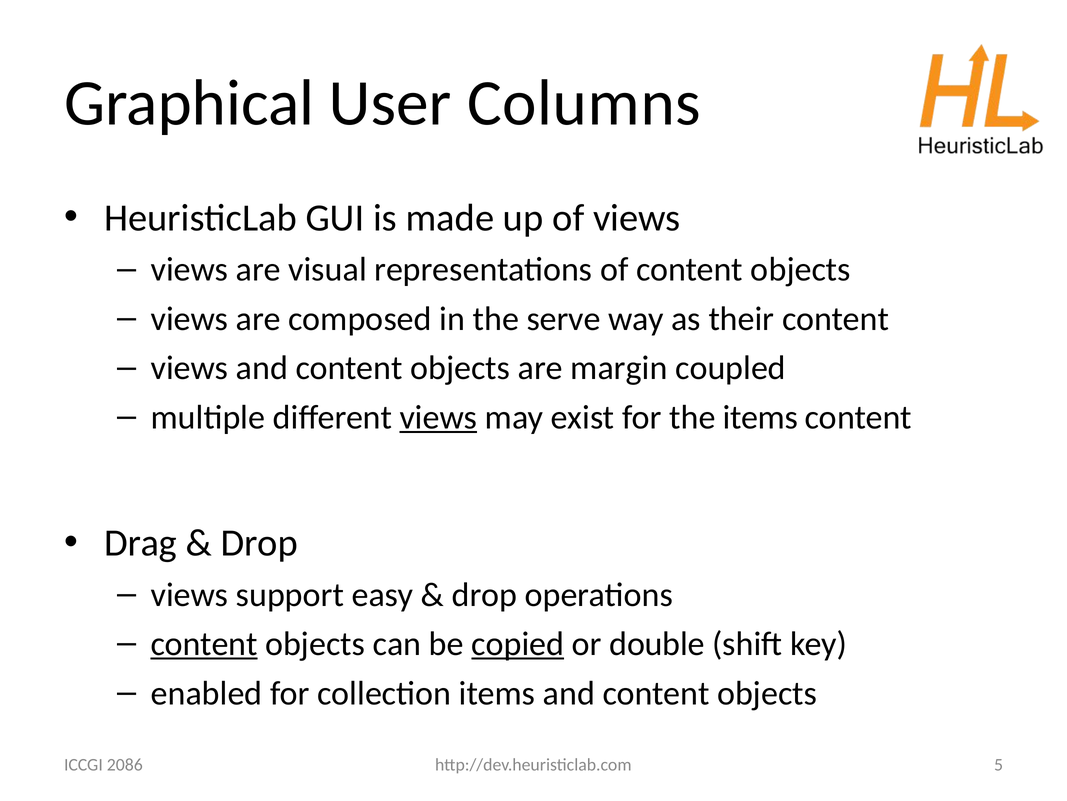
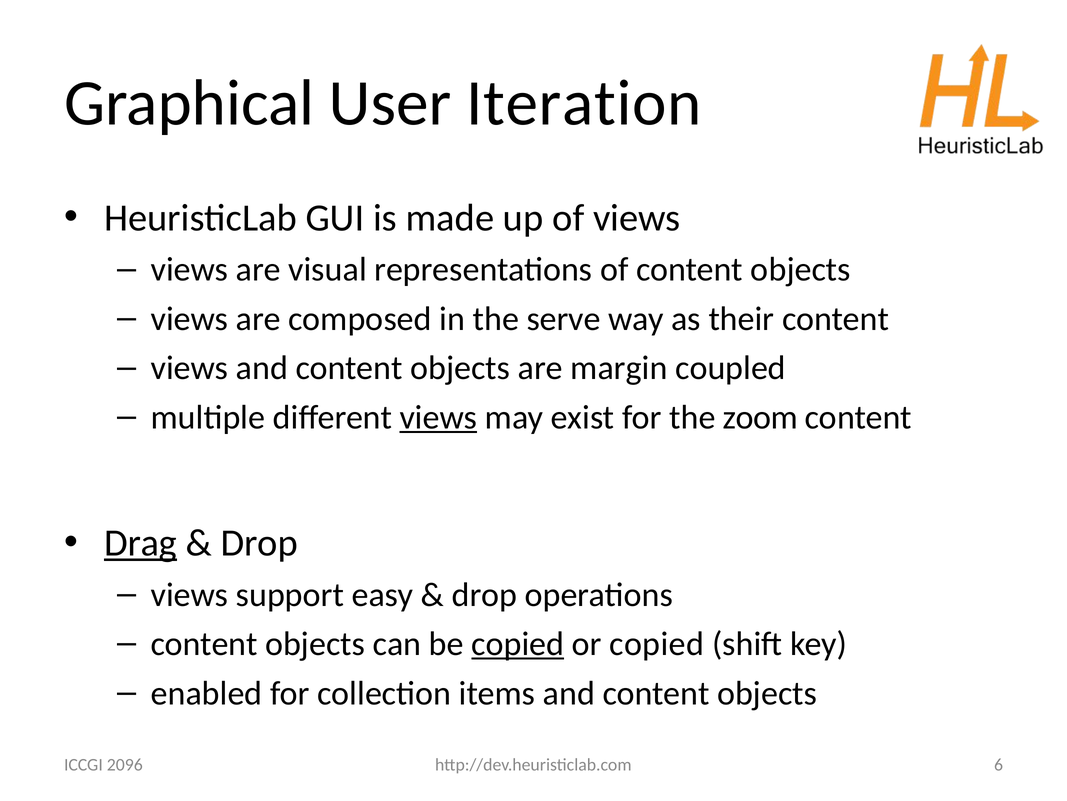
Columns: Columns -> Iteration (584, 103)
the items: items -> zoom (760, 417)
Drag underline: none -> present (141, 543)
content underline: present -> none (204, 643)
or double: double -> copied (657, 643)
5: 5 -> 6 (999, 764)
2086: 2086 -> 2096 (125, 764)
